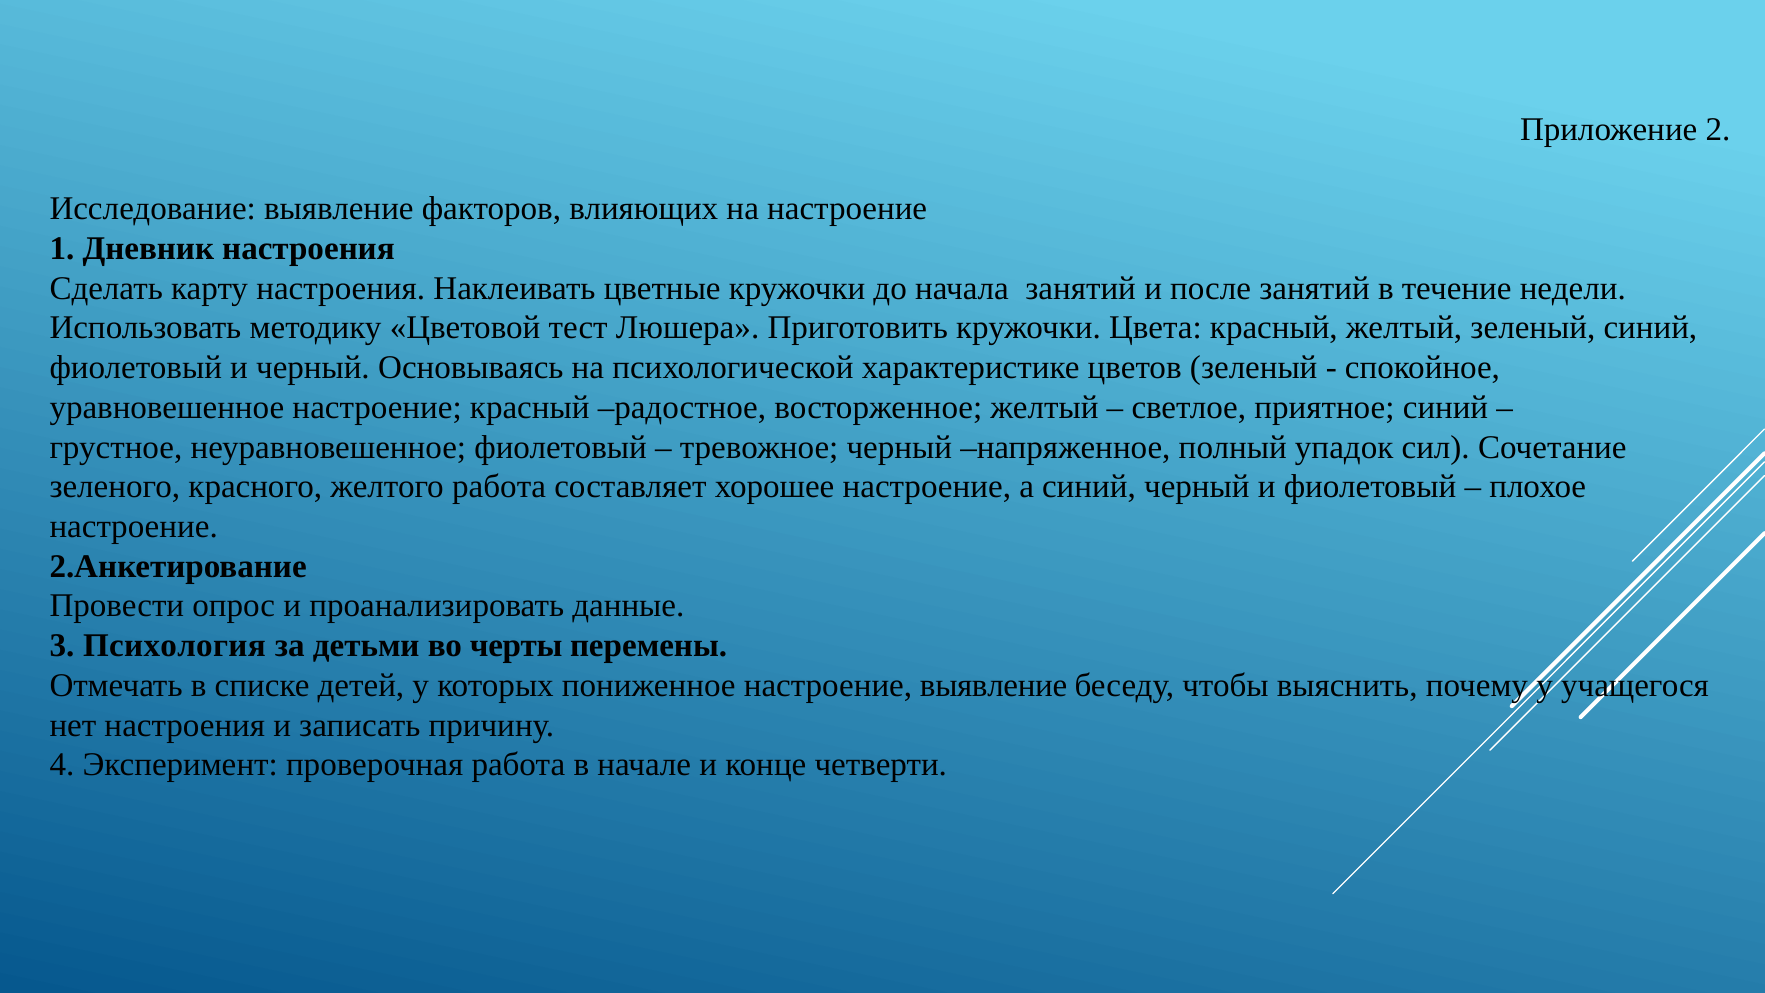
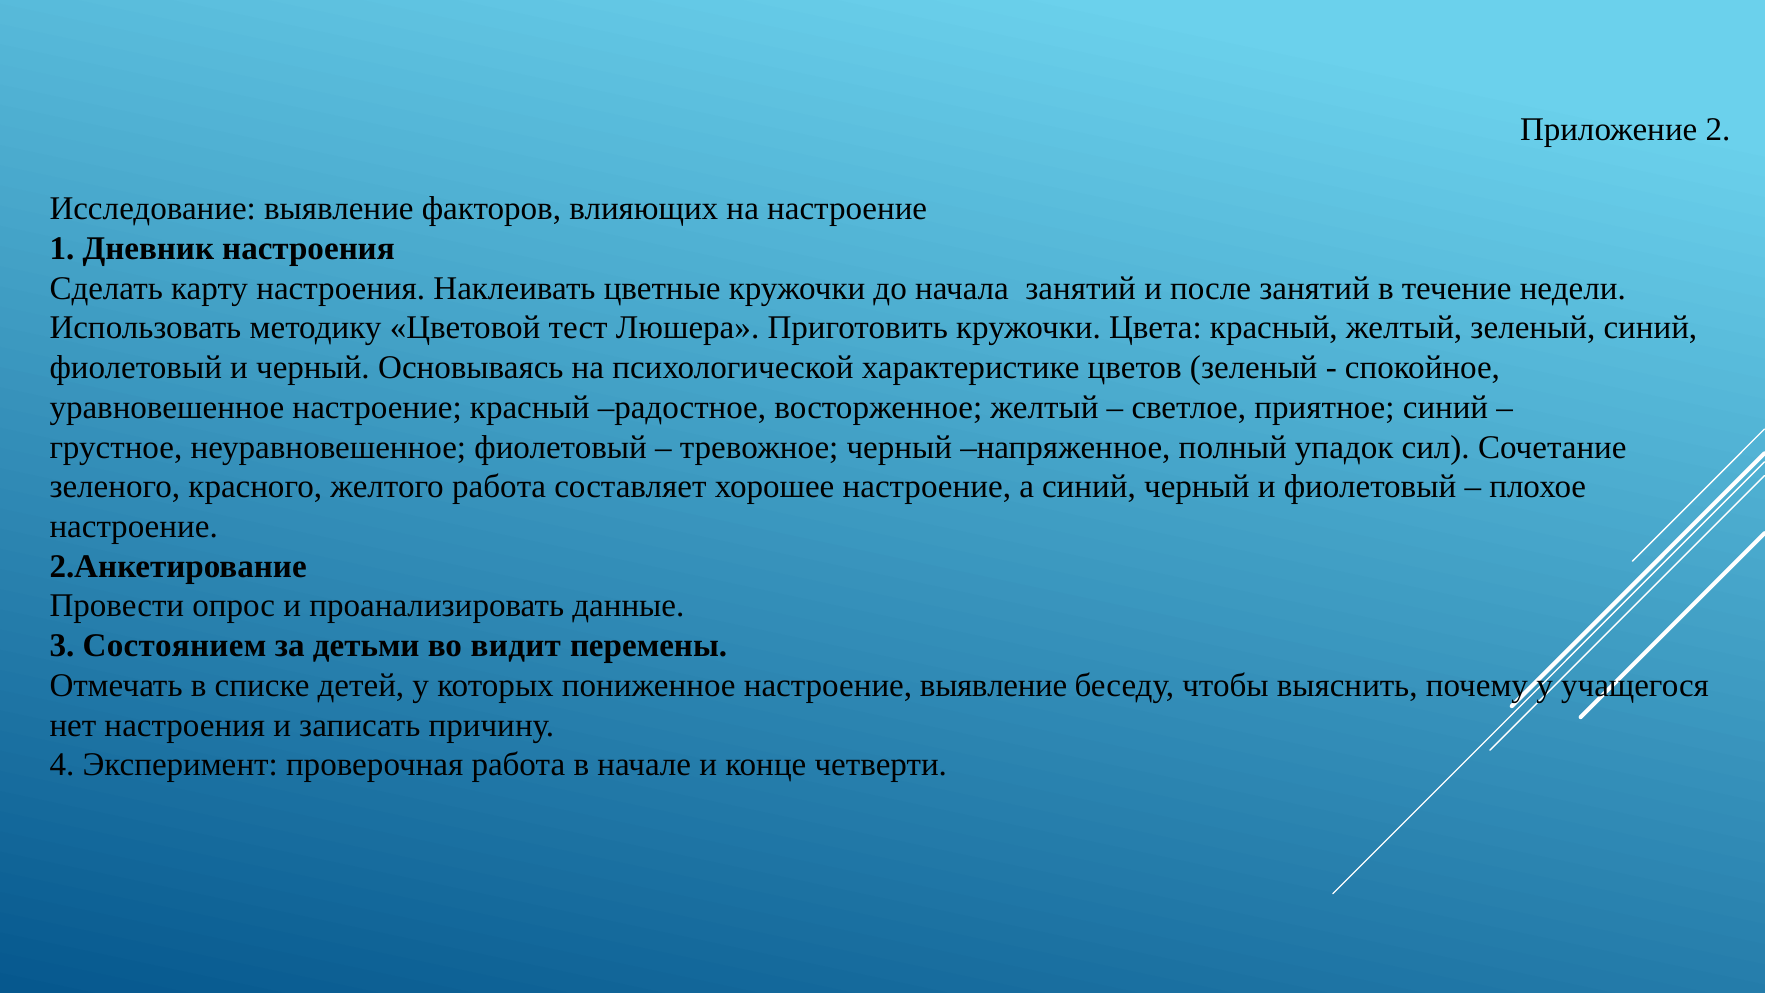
Психология: Психология -> Состоянием (174, 646)
черты: черты -> видит (516, 646)
